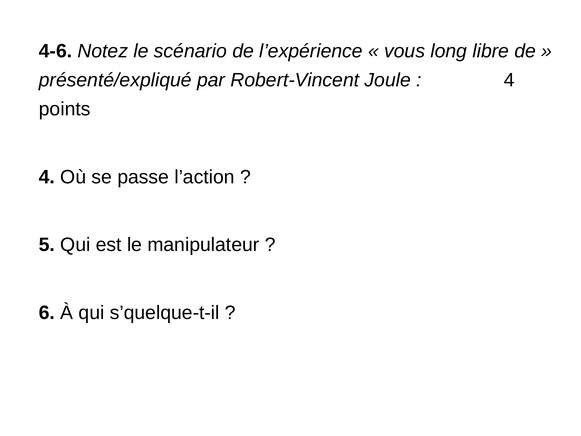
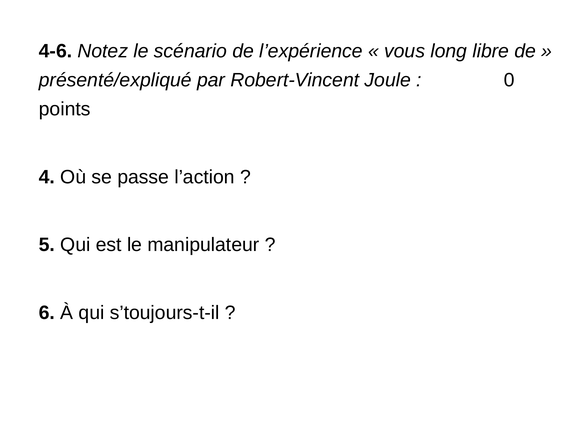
4: 4 -> 0 (509, 80)
s’quelque-t-il: s’quelque-t-il -> s’toujours-t-il (165, 313)
